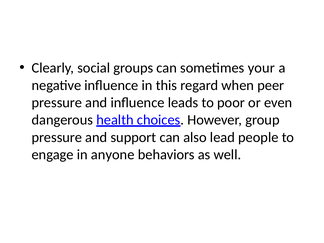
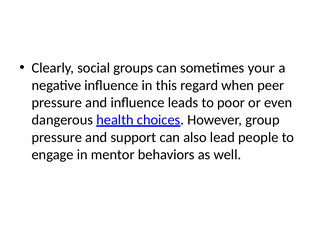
anyone: anyone -> mentor (113, 155)
